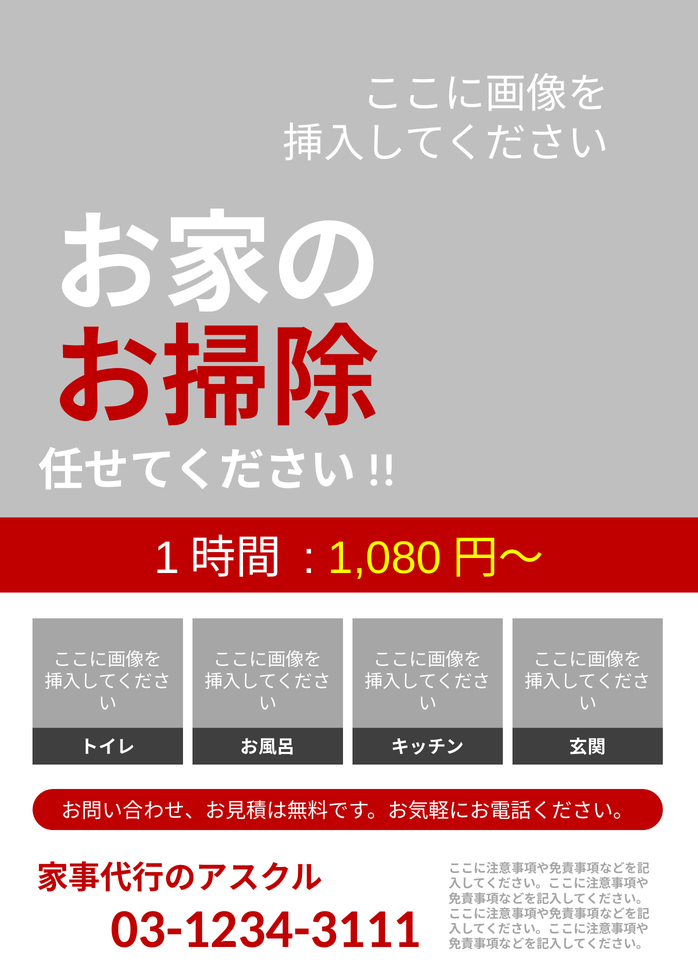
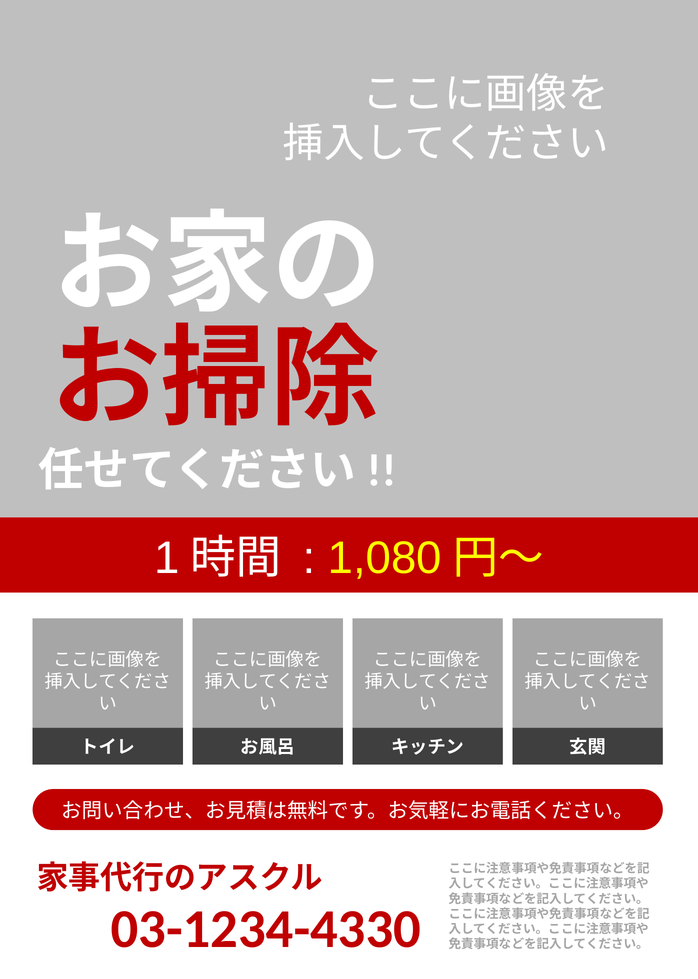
03-1234-3111: 03-1234-3111 -> 03-1234-4330 (266, 929)
